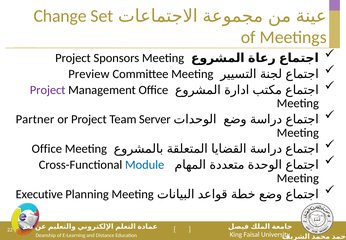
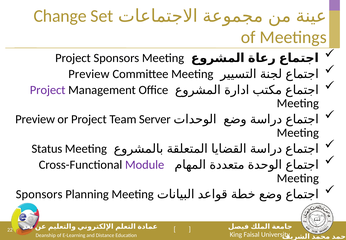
Partner: Partner -> Preview (35, 119)
Office: Office -> Status (47, 149)
Module colour: blue -> purple (145, 165)
Executive: Executive -> Sponsors (39, 194)
